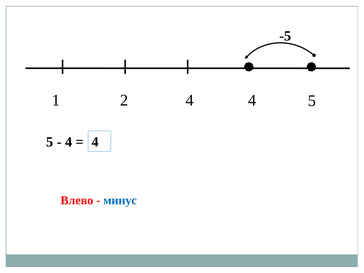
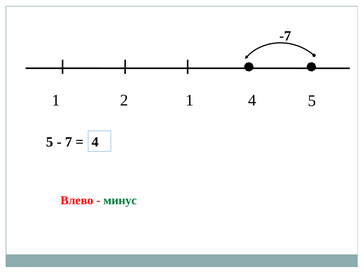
-5: -5 -> -7 (285, 36)
1 4: 4 -> 1 (190, 100)
4: 4 -> 7 (69, 142)
минус colour: blue -> green (120, 200)
